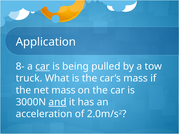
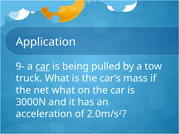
8-: 8- -> 9- (20, 67)
net mass: mass -> what (63, 90)
and underline: present -> none (57, 102)
